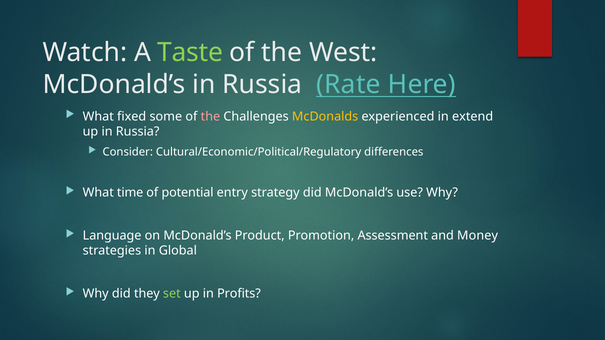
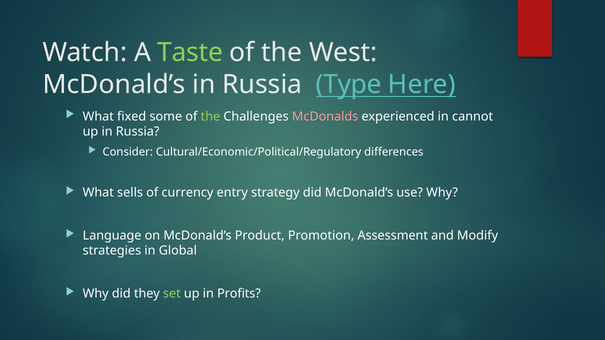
Rate: Rate -> Type (349, 85)
the colour: pink -> light green (210, 117)
McDonalds colour: yellow -> pink (325, 117)
extend: extend -> cannot (473, 117)
time: time -> sells (130, 193)
potential: potential -> currency (187, 193)
Money: Money -> Modify (478, 236)
